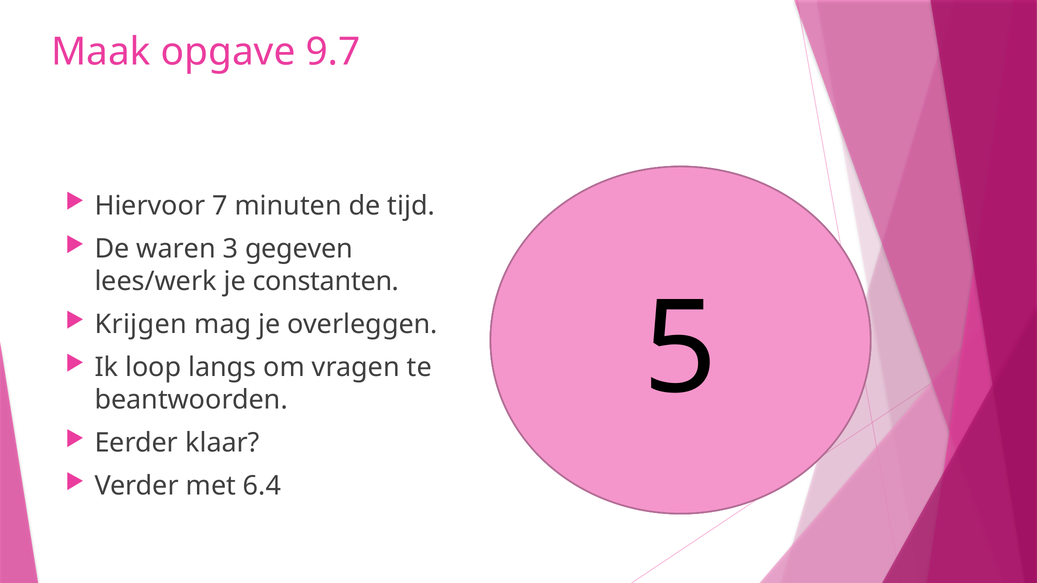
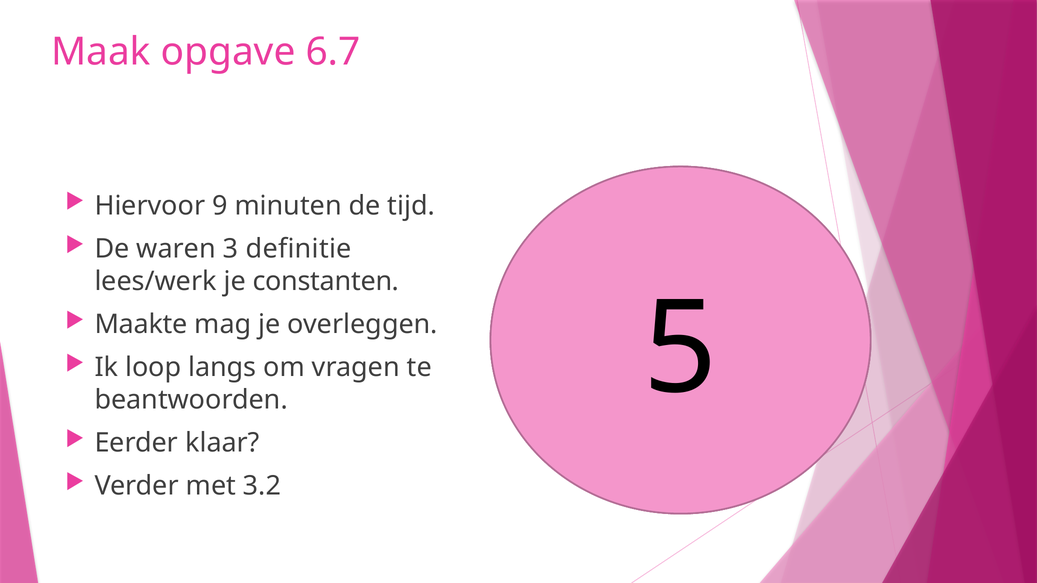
9.7: 9.7 -> 6.7 (333, 52)
7: 7 -> 9 (220, 206)
gegeven: gegeven -> definitie (299, 249)
Krijgen: Krijgen -> Maakte (141, 324)
6.4: 6.4 -> 3.2 (262, 486)
